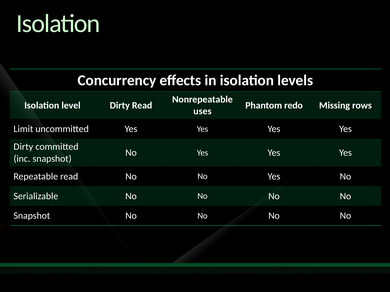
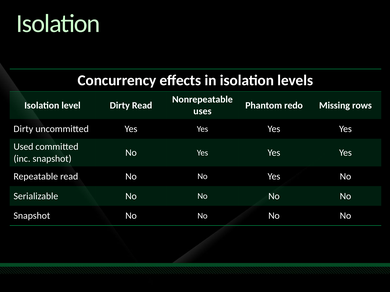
Limit: Limit -> Dirty (23, 129)
Dirty: Dirty -> Used (23, 147)
